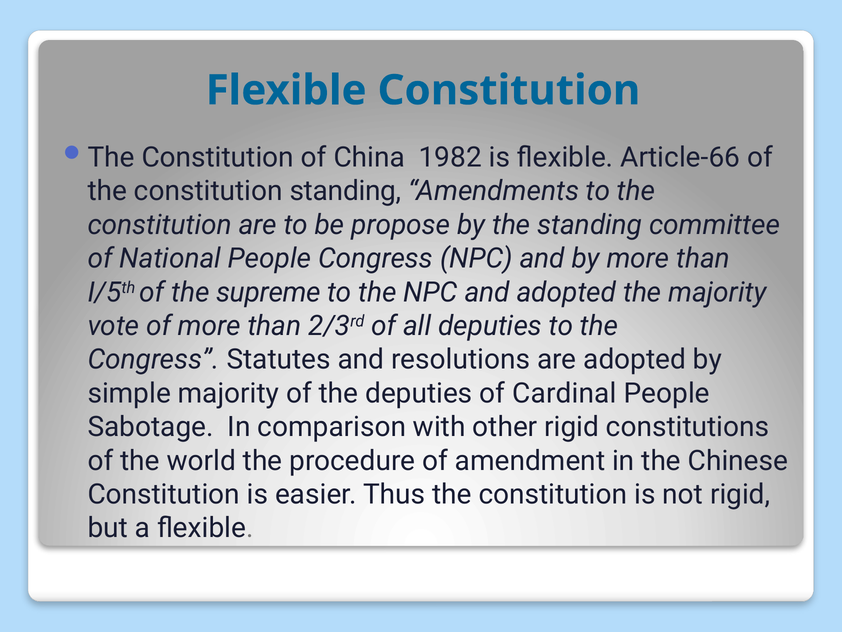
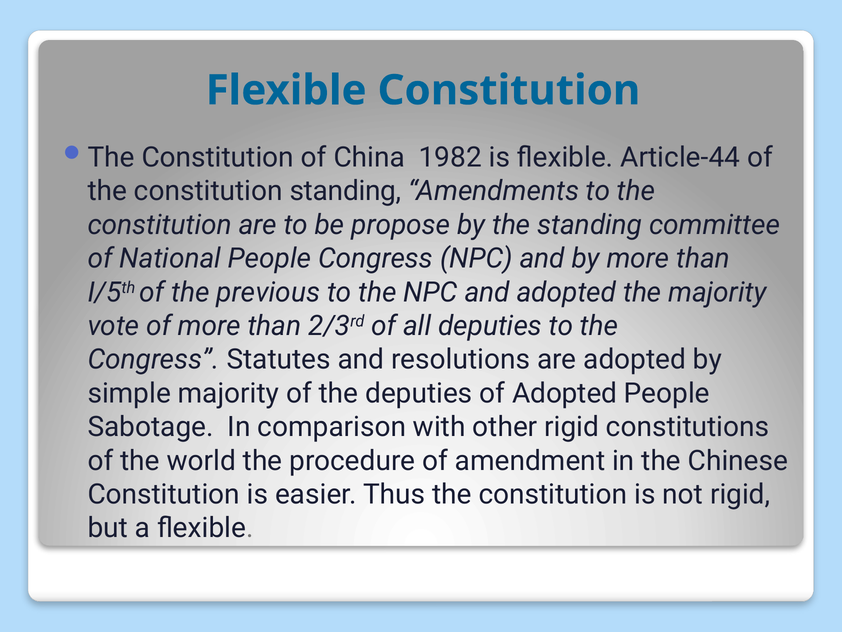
Article-66: Article-66 -> Article-44 (680, 157)
supreme: supreme -> previous (268, 292)
of Cardinal: Cardinal -> Adopted (565, 393)
